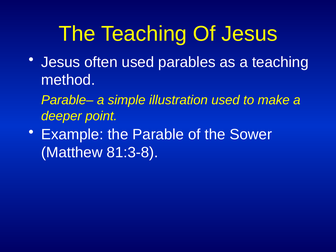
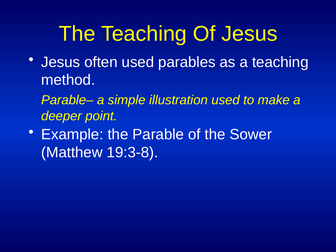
81:3-8: 81:3-8 -> 19:3-8 (132, 152)
